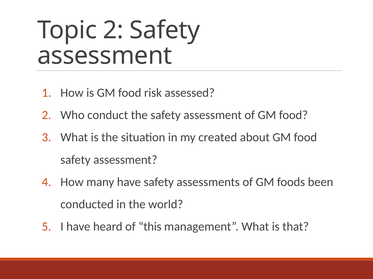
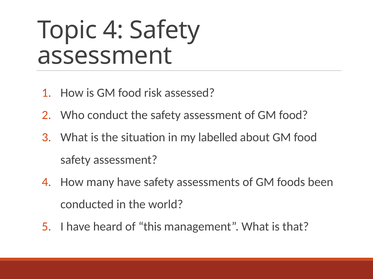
Topic 2: 2 -> 4 (113, 30)
created: created -> labelled (218, 138)
